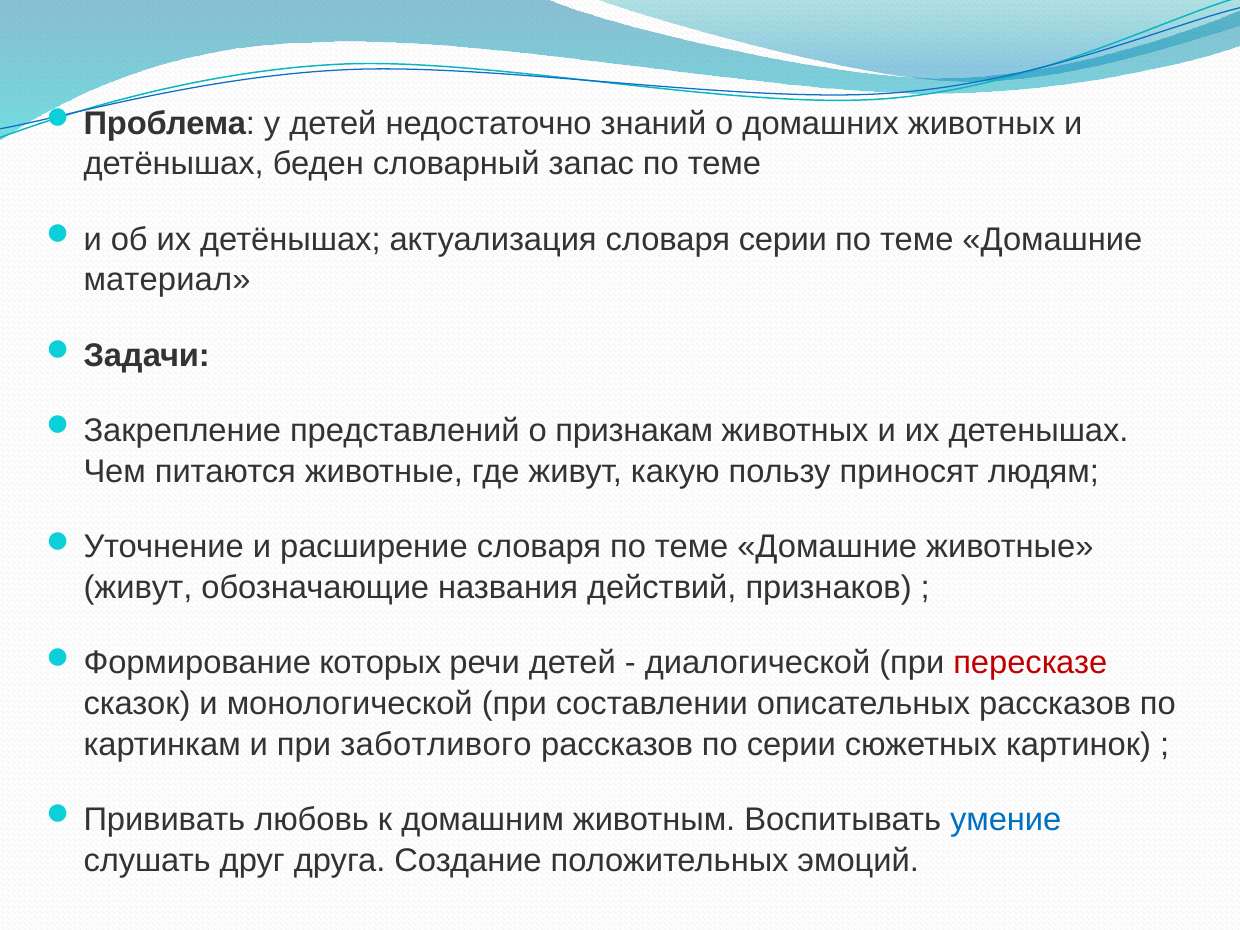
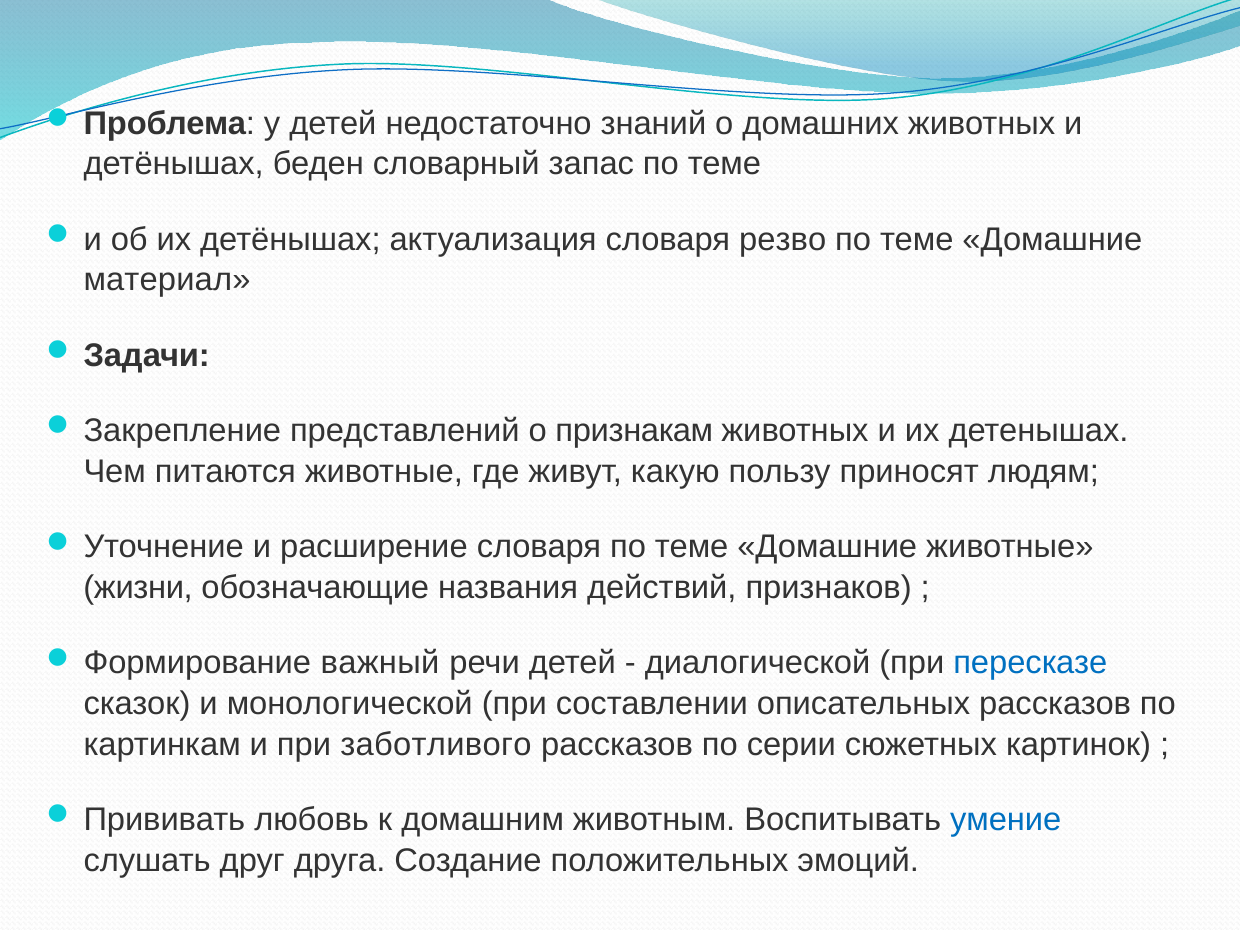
словаря серии: серии -> резво (783, 239)
живут: живут -> жизни (138, 588)
которых: которых -> важный (380, 663)
пересказе colour: red -> blue (1030, 663)
